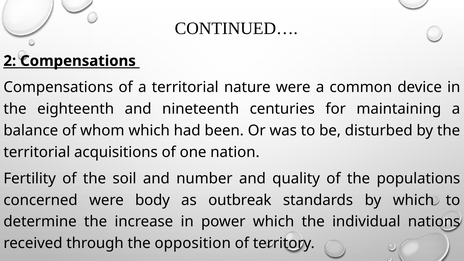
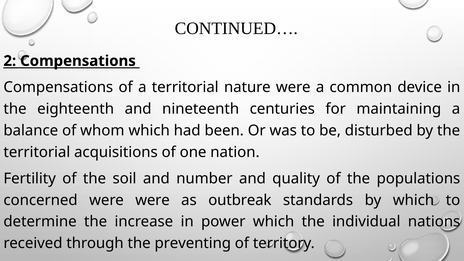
were body: body -> were (153, 200)
opposition: opposition -> preventing (193, 243)
